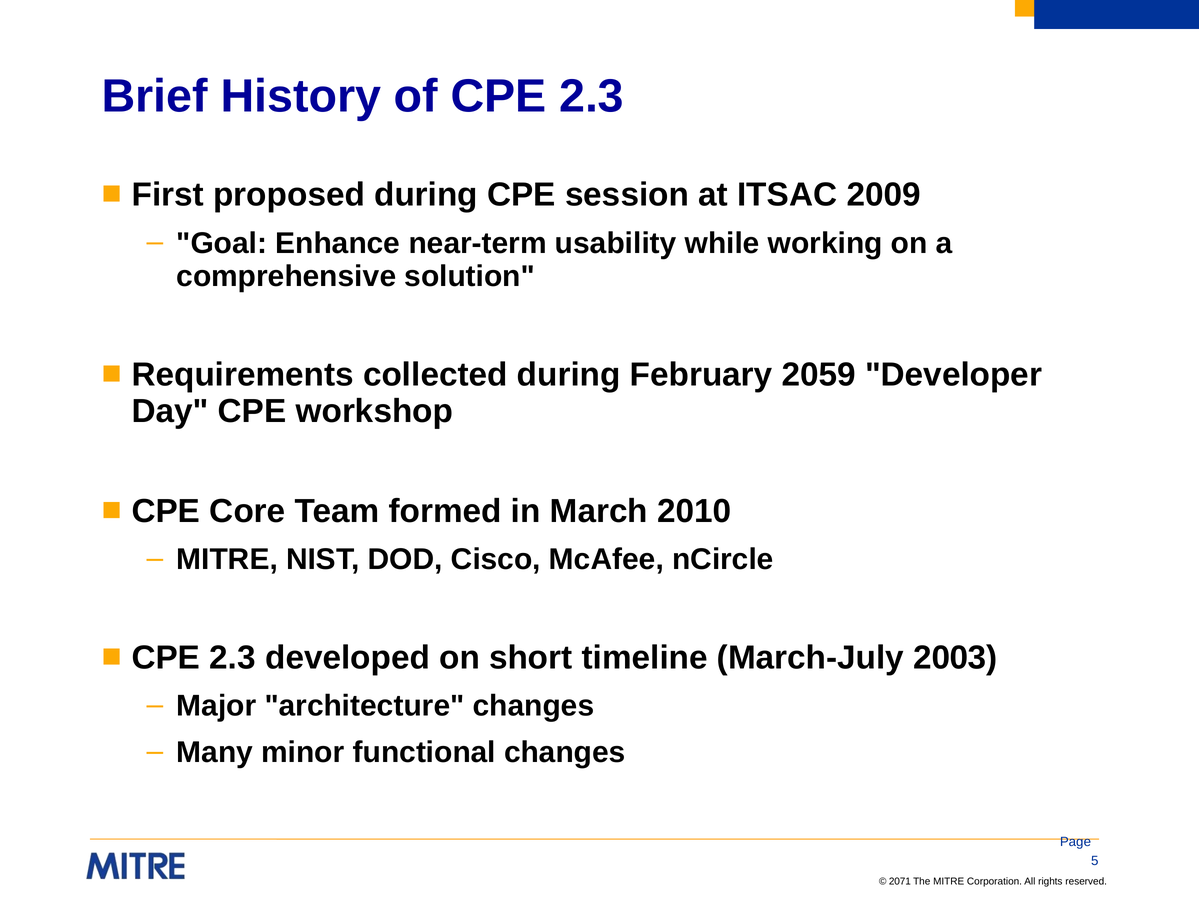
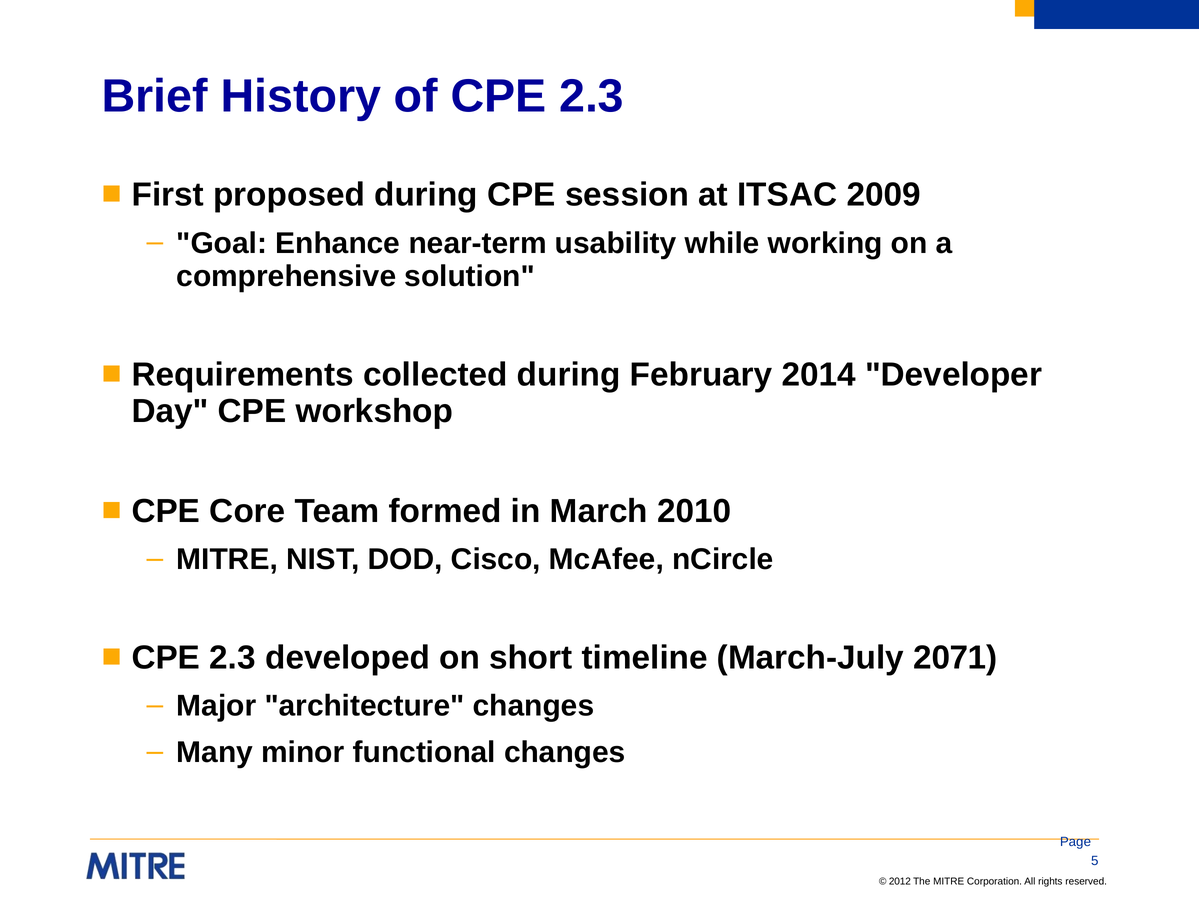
2059: 2059 -> 2014 (819, 375)
2003: 2003 -> 2071 (955, 658)
2071: 2071 -> 2012 (900, 882)
